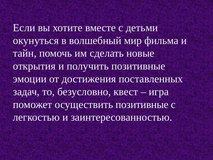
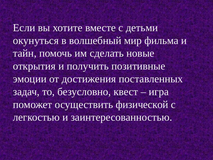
осуществить позитивные: позитивные -> физической (142, 104)
